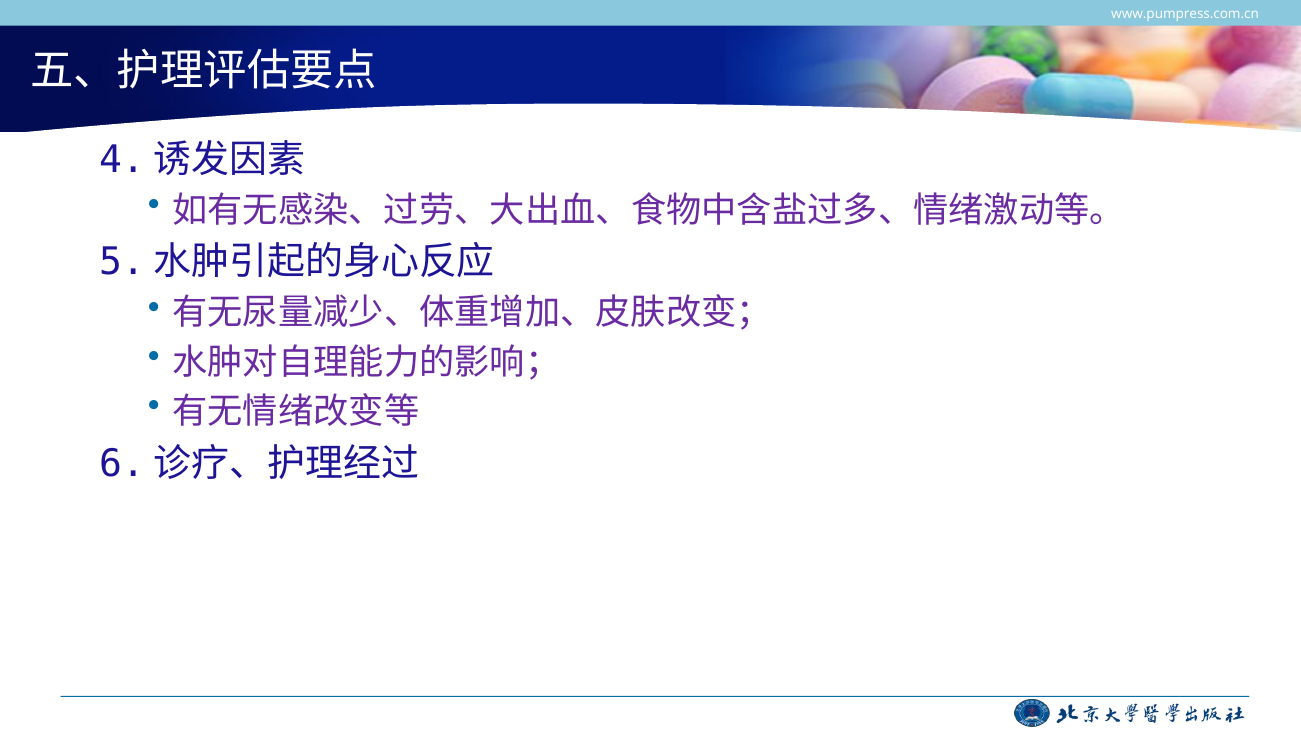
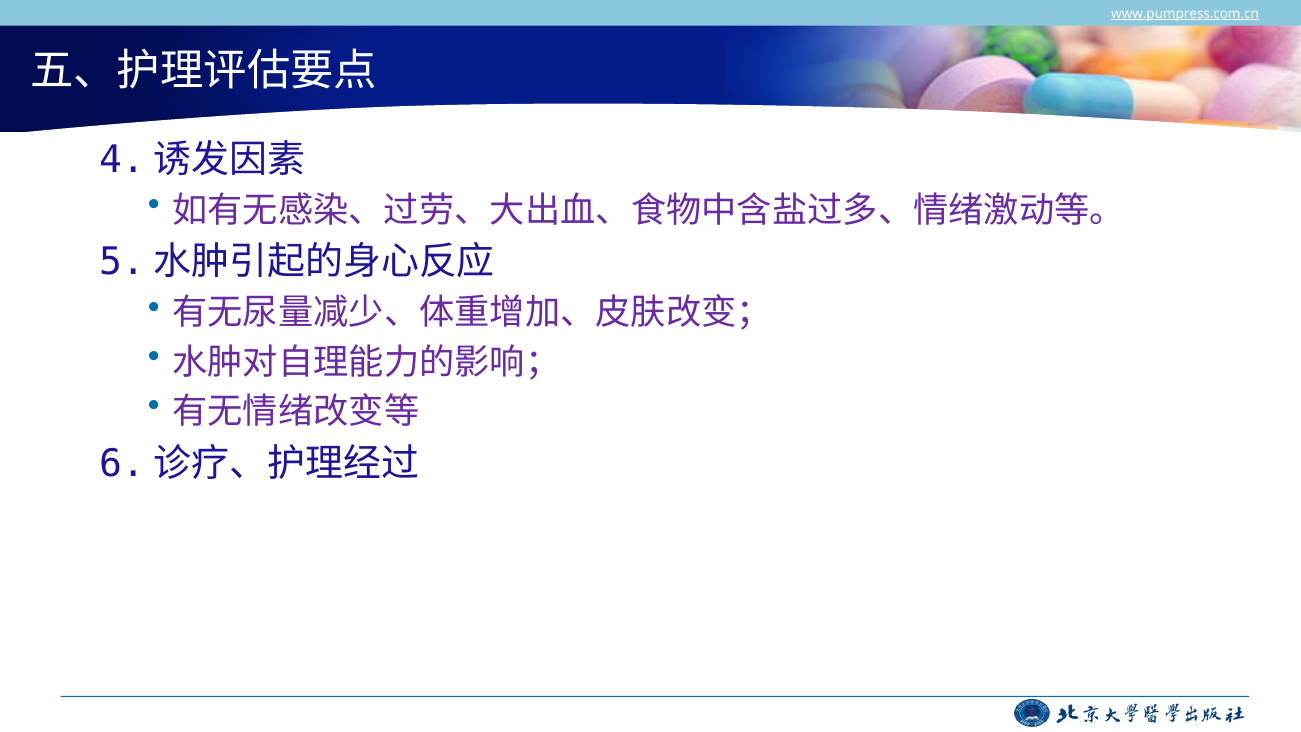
www.pumpress.com.cn underline: none -> present (1185, 14)
